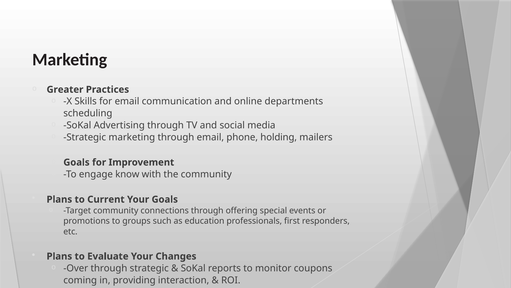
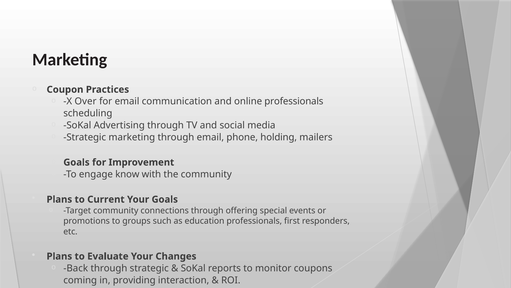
Greater: Greater -> Coupon (65, 89)
Skills: Skills -> Over (86, 101)
online departments: departments -> professionals (294, 101)
Over: Over -> Back (76, 268)
